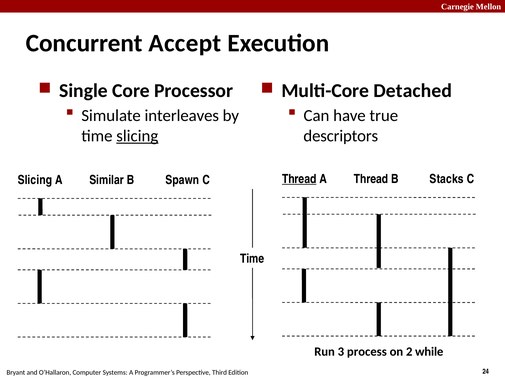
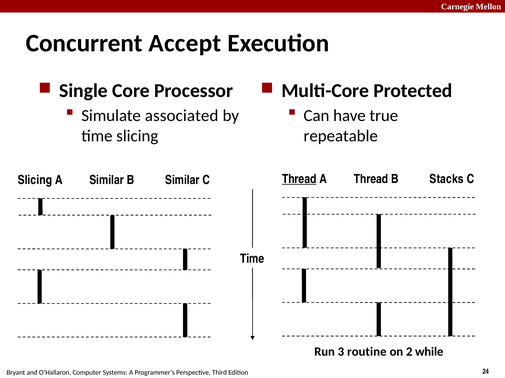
Detached: Detached -> Protected (413, 91)
interleaves: interleaves -> associated (182, 116)
slicing underline: present -> none (137, 136)
descriptors: descriptors -> repeatable (341, 136)
B Spawn: Spawn -> Similar (182, 180)
process: process -> routine (367, 352)
